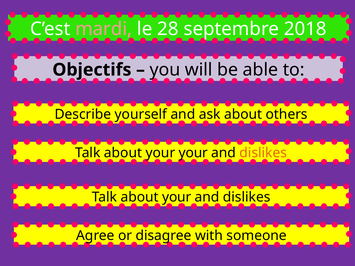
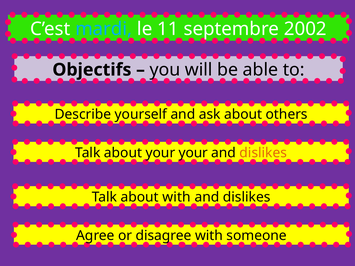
mardi colour: pink -> light blue (104, 29)
28: 28 -> 11 (168, 29)
2018: 2018 -> 2002 (305, 29)
your: your -> with (177, 197)
